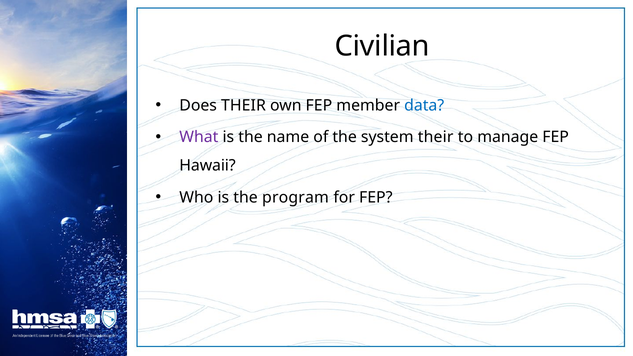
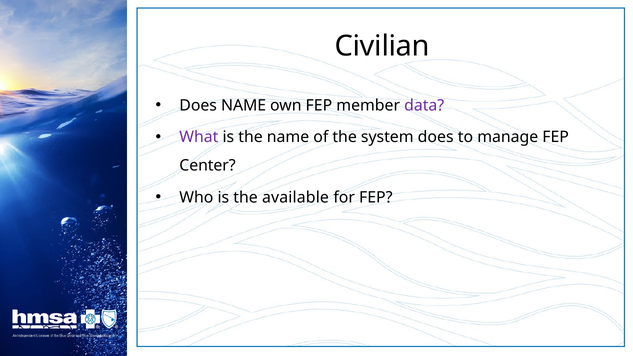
Does THEIR: THEIR -> NAME (244, 106)
data colour: blue -> purple (424, 106)
system their: their -> does (436, 137)
Hawaii: Hawaii -> Center (208, 166)
program: program -> available (295, 197)
